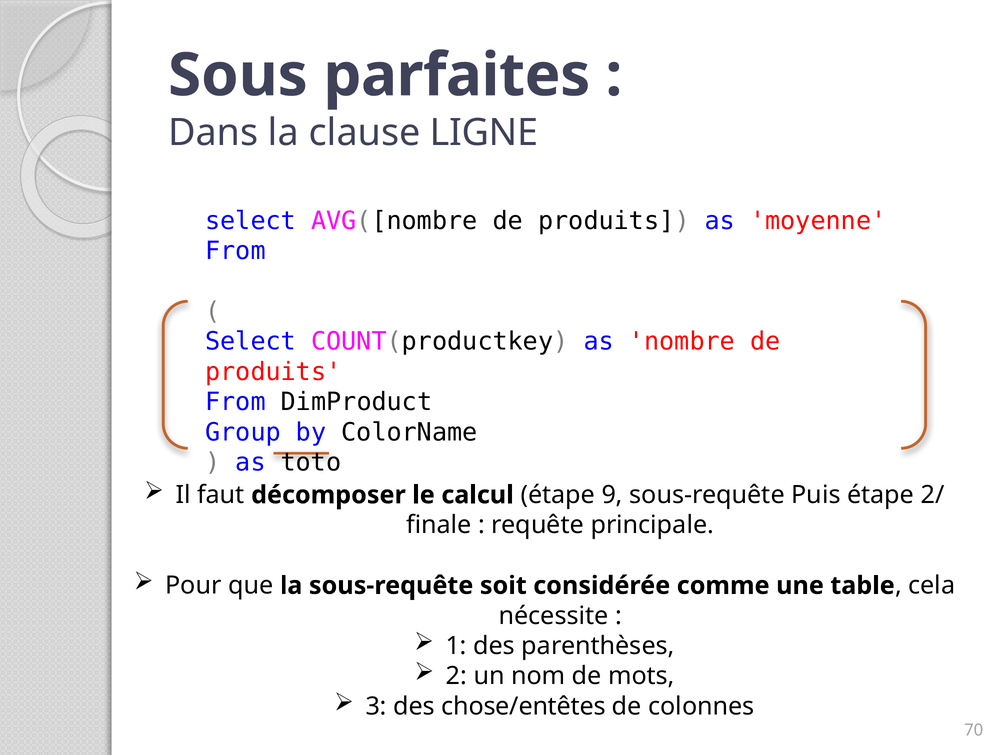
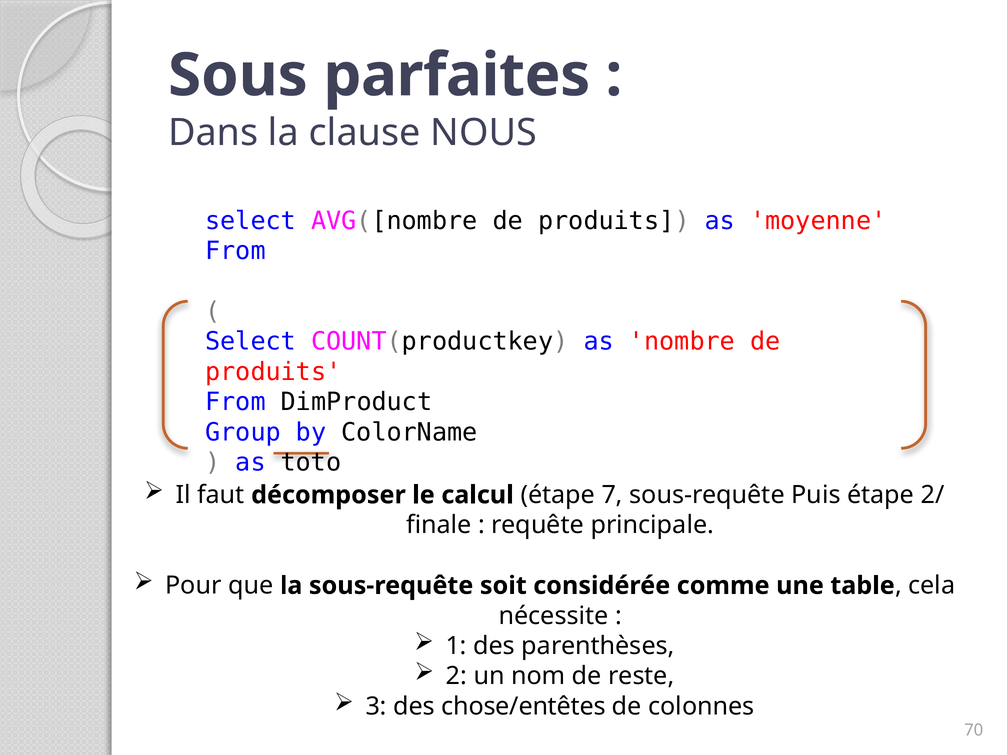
LIGNE: LIGNE -> NOUS (484, 133)
9: 9 -> 7 (612, 495)
mots: mots -> reste (641, 676)
